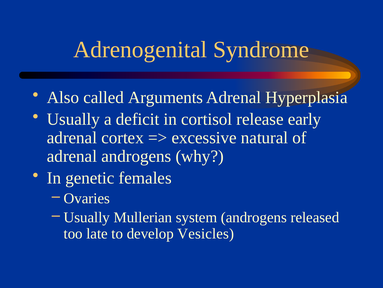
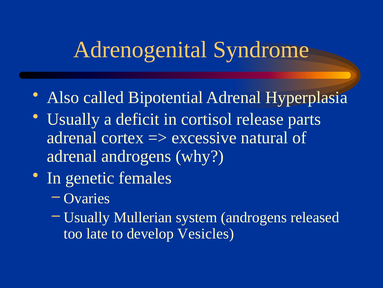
Arguments: Arguments -> Bipotential (166, 97)
early: early -> parts (304, 119)
